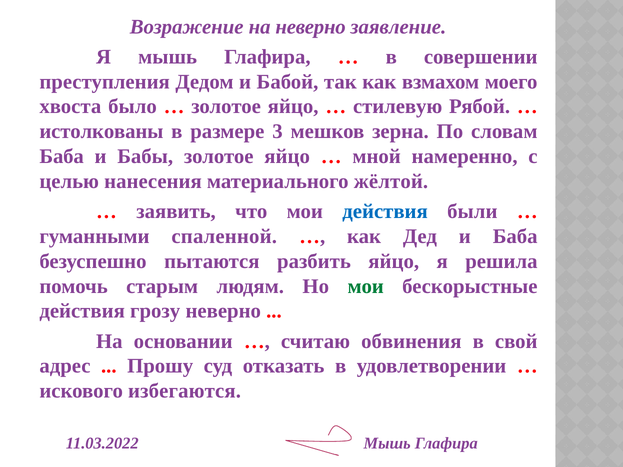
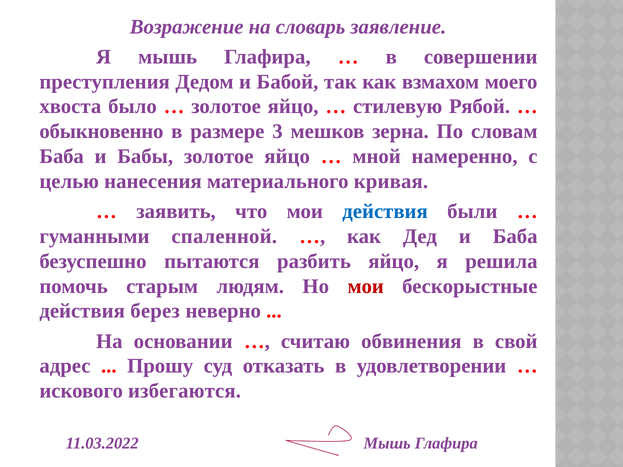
на неверно: неверно -> словарь (311, 27)
истолкованы: истолкованы -> обыкновенно (101, 132)
жёлтой: жёлтой -> кривая (391, 181)
мои colour: green -> red (366, 286)
грозу: грозу -> берез (155, 311)
